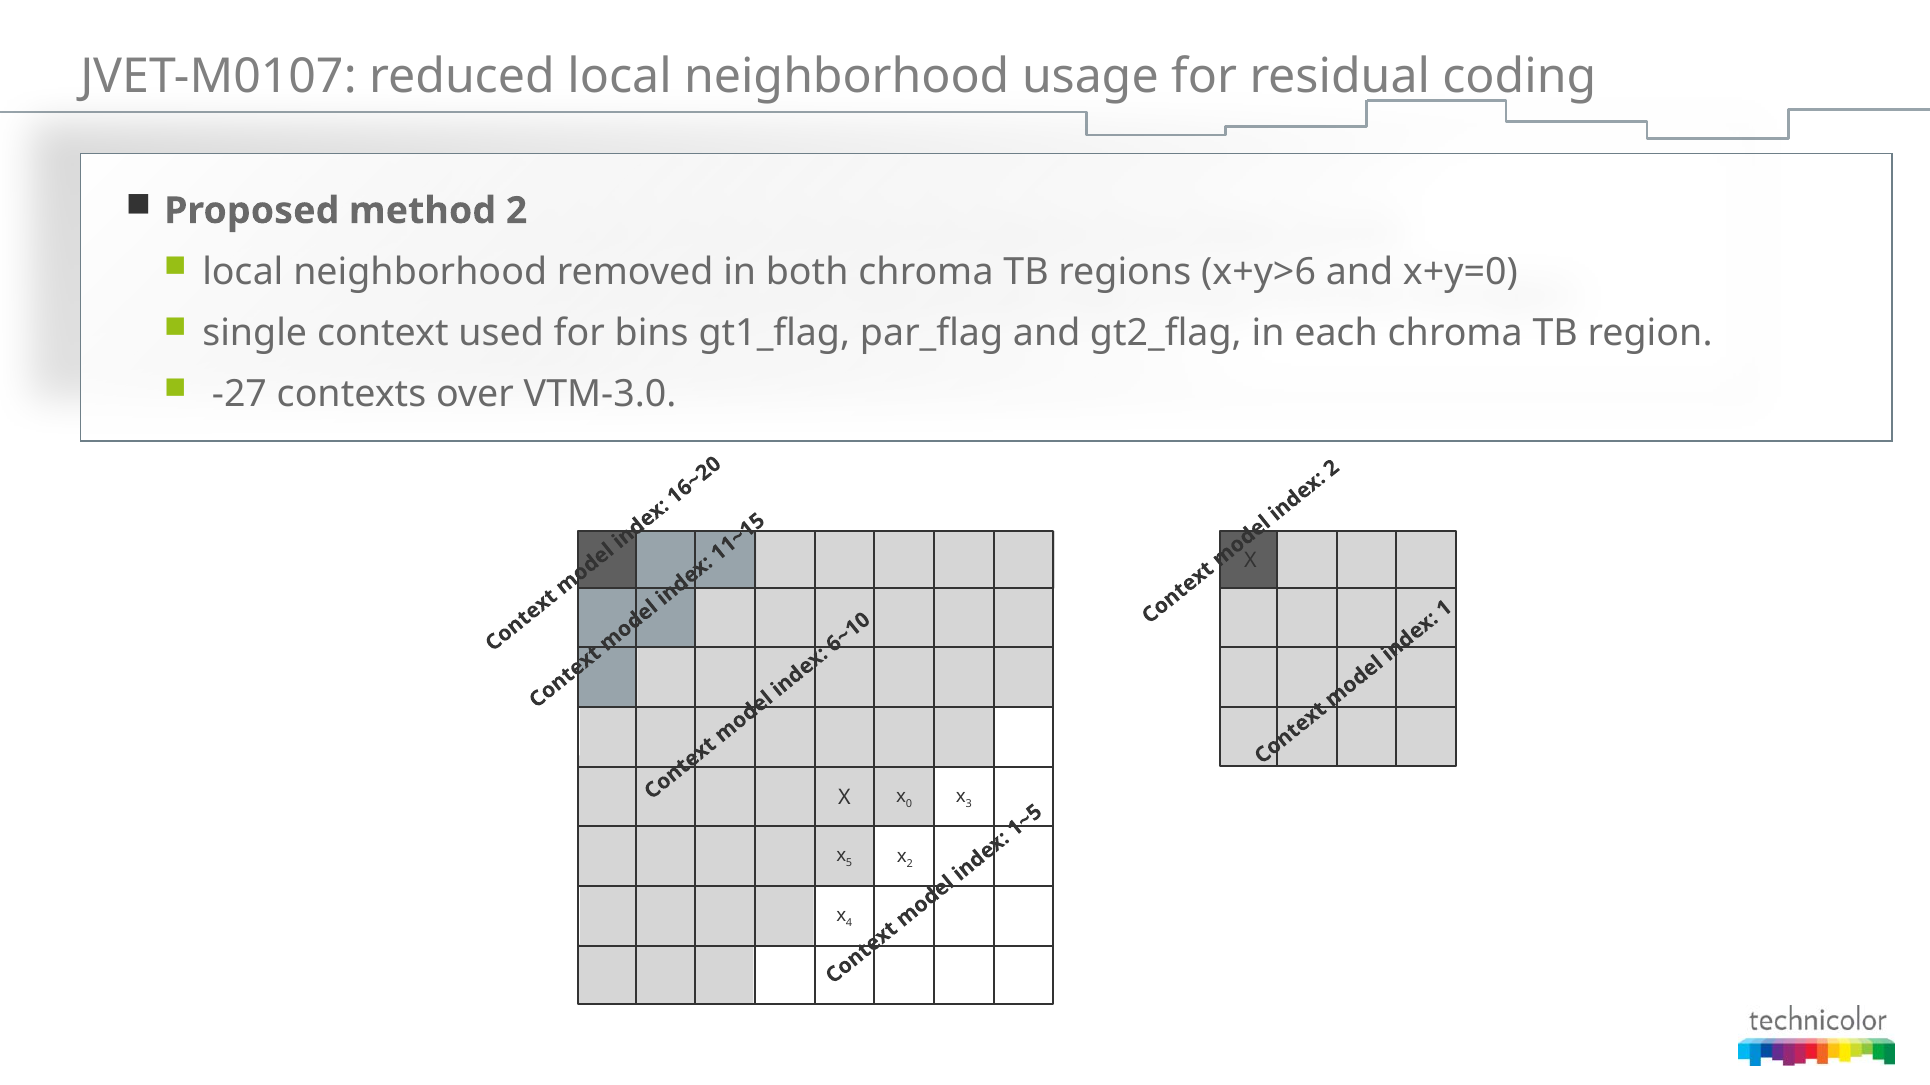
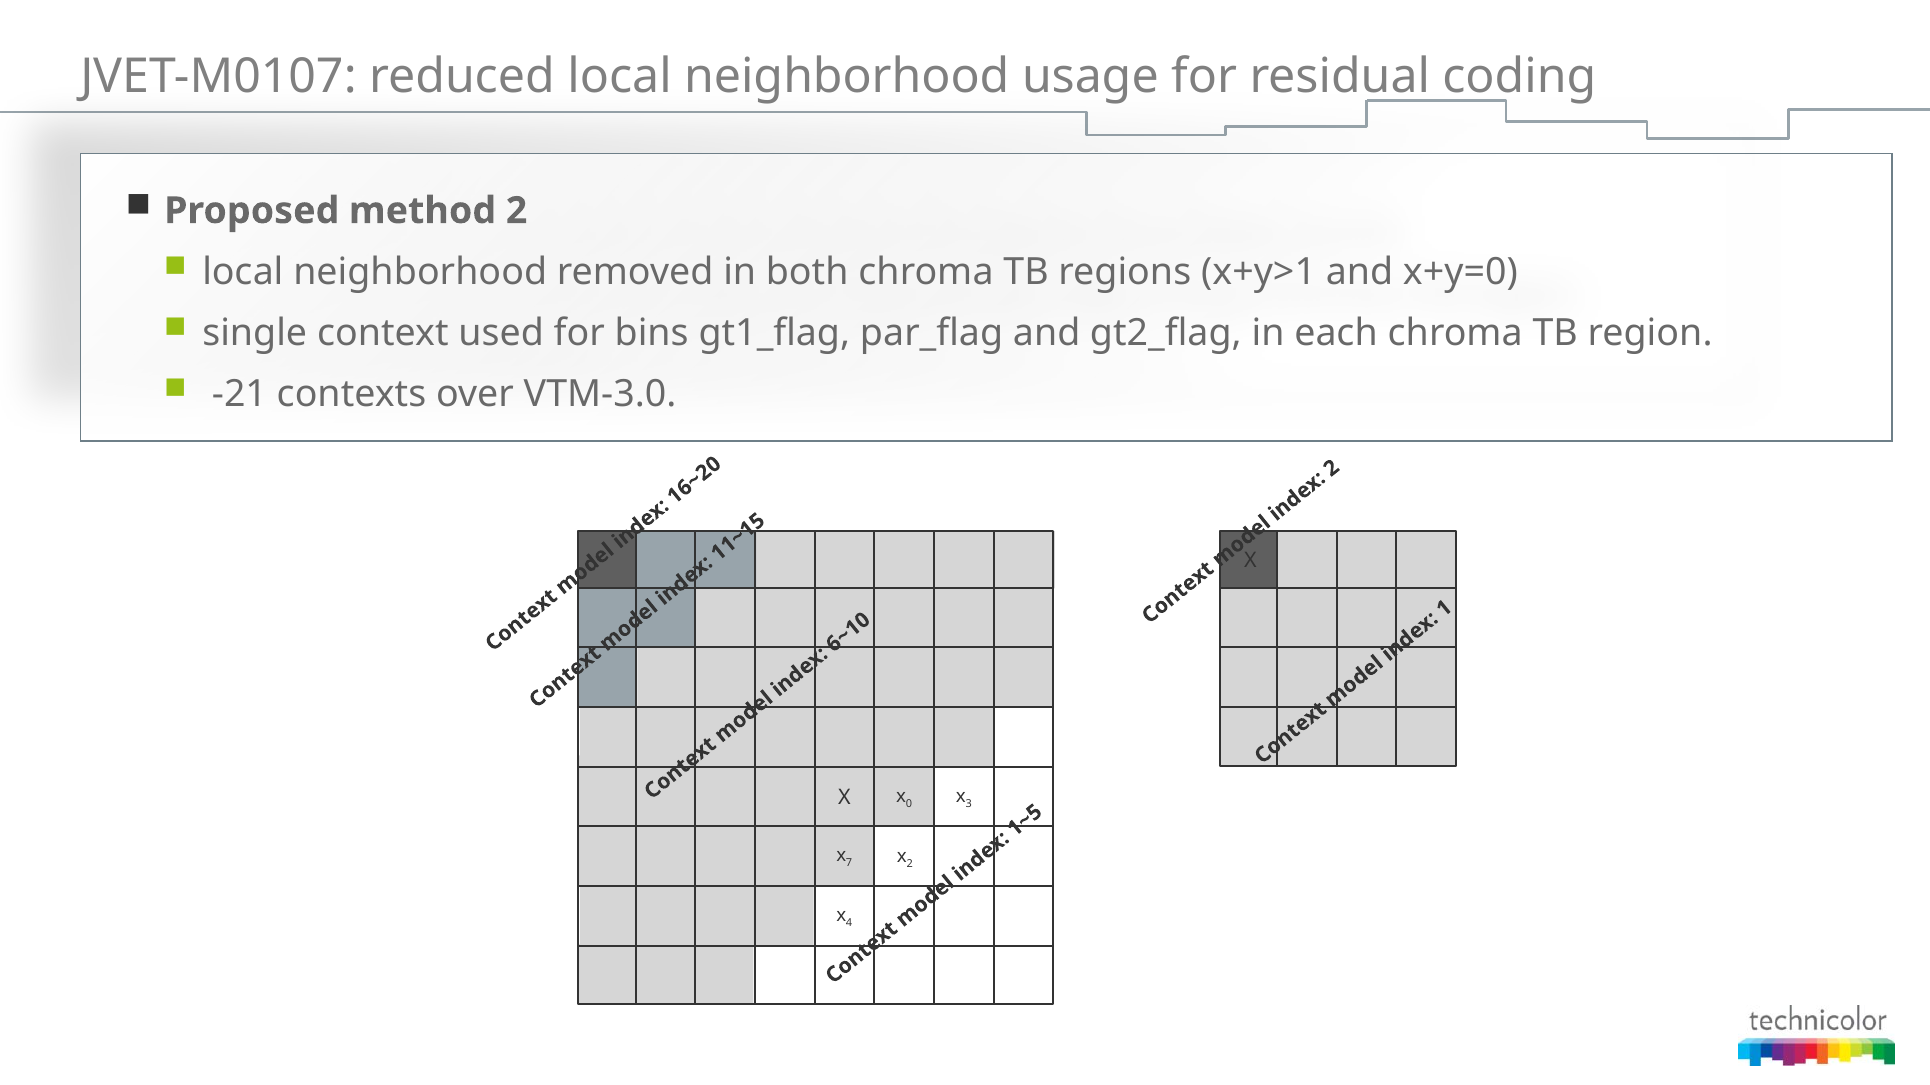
x+y>6: x+y>6 -> x+y>1 (1259, 272)
-27: -27 -> -21 (239, 394)
x 5: 5 -> 7 (849, 864)
